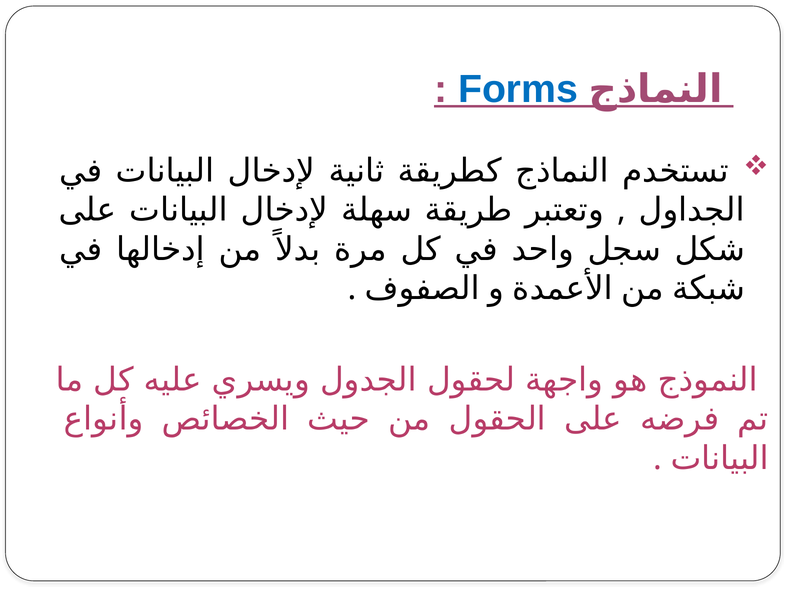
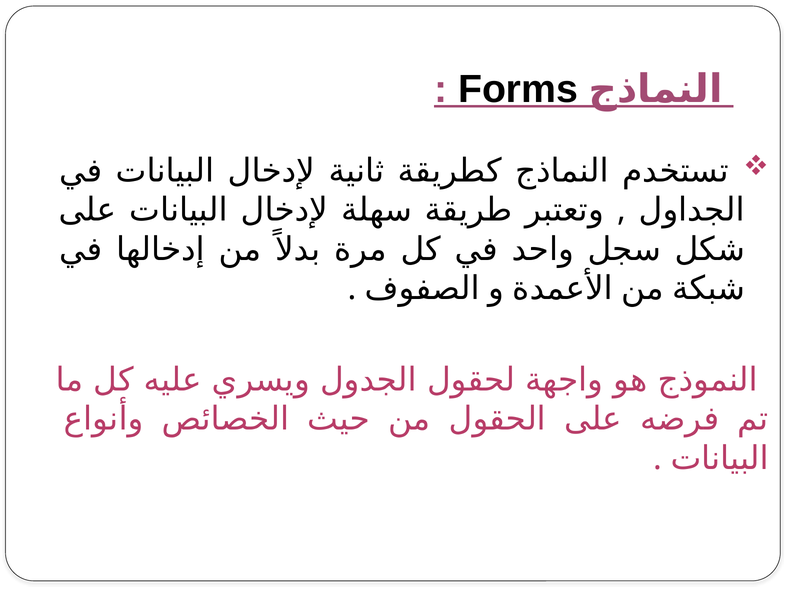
Forms colour: blue -> black (518, 89)
